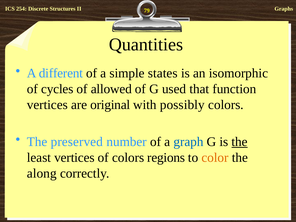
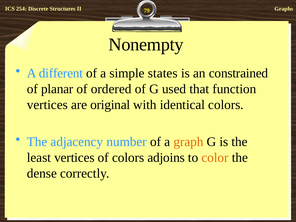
Quantities: Quantities -> Nonempty (146, 45)
isomorphic: isomorphic -> constrained (239, 73)
cycles: cycles -> planar (57, 89)
allowed: allowed -> ordered (111, 89)
possibly: possibly -> identical (182, 105)
preserved: preserved -> adjacency (77, 142)
graph colour: blue -> orange (188, 142)
the underline: present -> none (240, 142)
regions: regions -> adjoins (166, 158)
along: along -> dense (42, 173)
